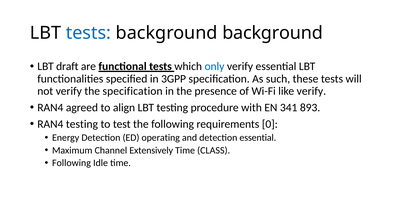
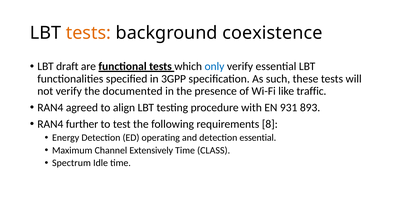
tests colour: blue -> orange (88, 33)
background background: background -> coexistence (272, 33)
the specification: specification -> documented (133, 91)
like verify: verify -> traffic (311, 91)
341: 341 -> 931 (289, 108)
RAN4 testing: testing -> further (82, 124)
0: 0 -> 8 (270, 124)
Following: Following -> Spectrum (71, 163)
